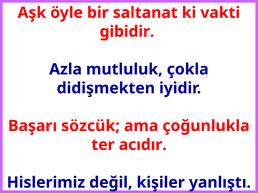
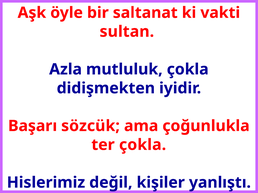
gibidir: gibidir -> sultan (127, 32)
ter acıdır: acıdır -> çokla (143, 145)
